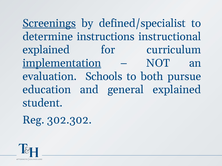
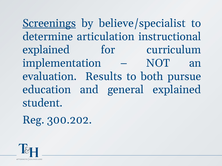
defined/specialist: defined/specialist -> believe/specialist (142, 23)
instructions: instructions -> articulation (106, 37)
implementation underline: present -> none (62, 63)
Schools: Schools -> Results (104, 77)
302.302: 302.302 -> 300.202 (69, 120)
